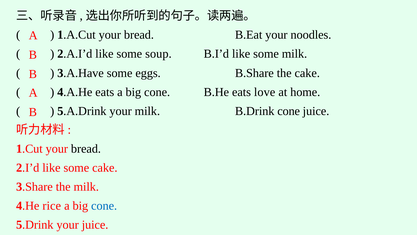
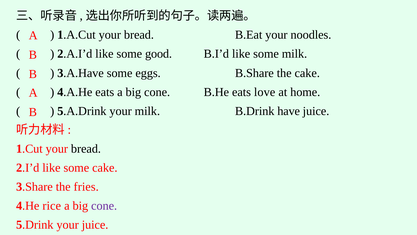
soup: soup -> good (159, 54)
B.Drink cone: cone -> have (289, 111)
the milk: milk -> fries (86, 186)
cone colour: blue -> purple (104, 205)
